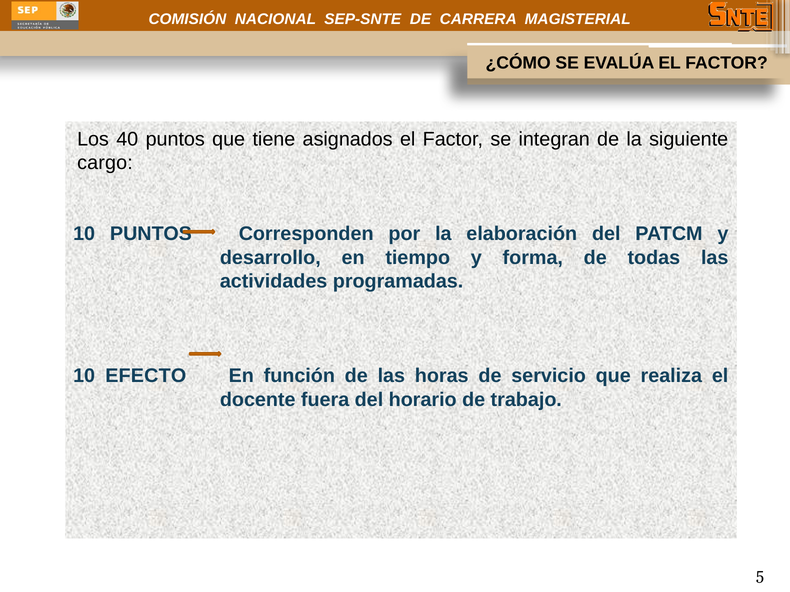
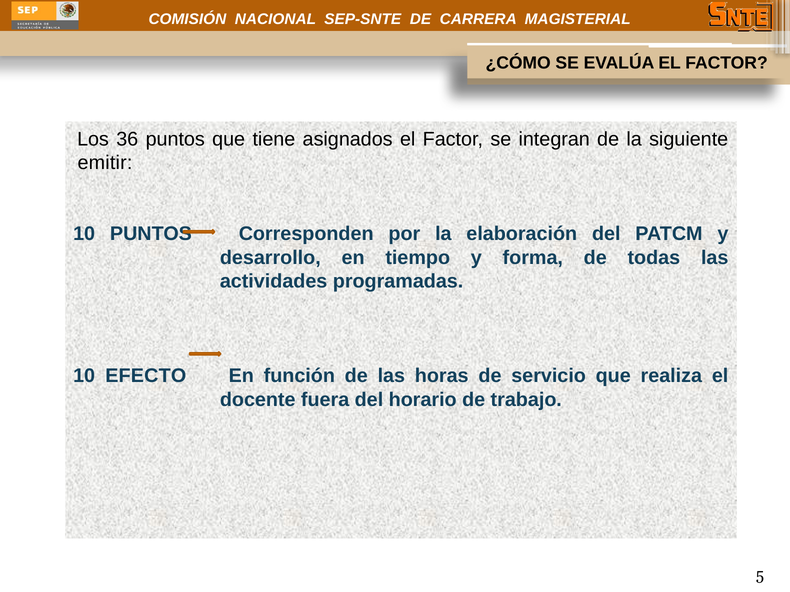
40: 40 -> 36 (127, 139)
cargo: cargo -> emitir (105, 163)
